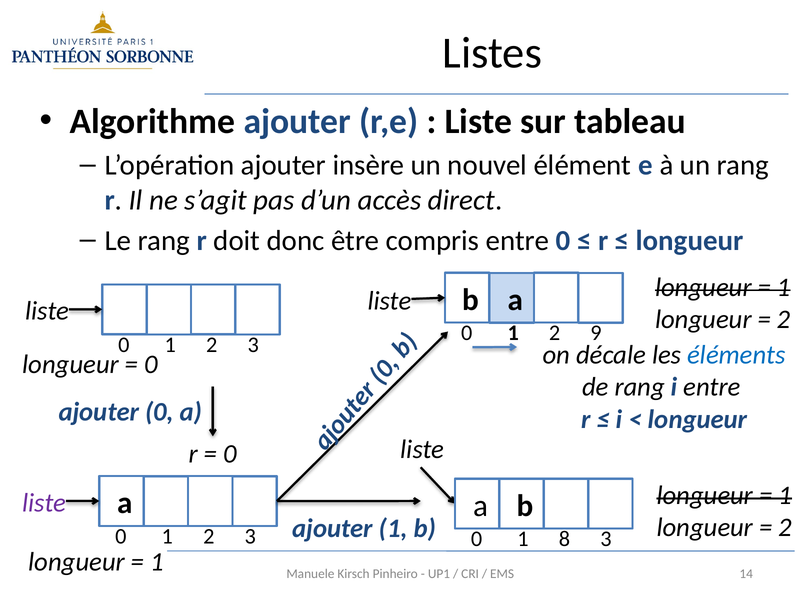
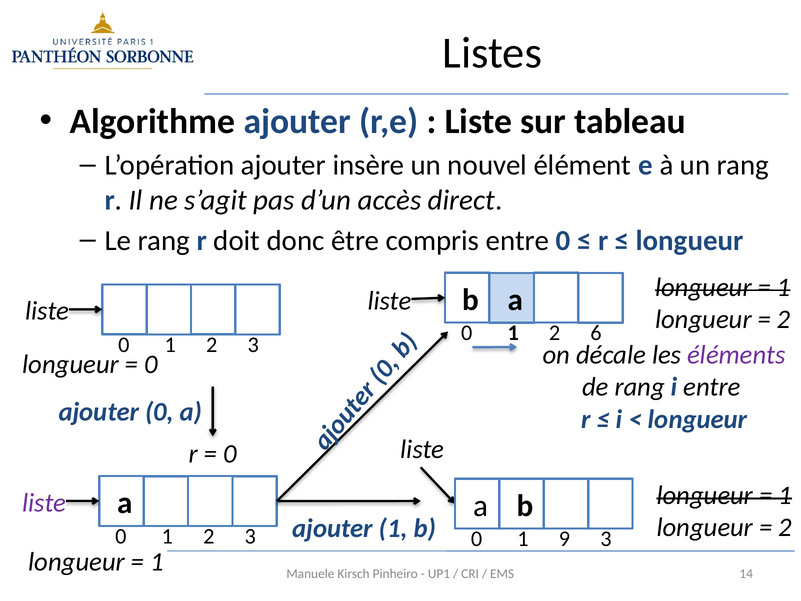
9: 9 -> 6 (596, 333)
éléments colour: blue -> purple (736, 355)
8: 8 -> 9 (564, 539)
